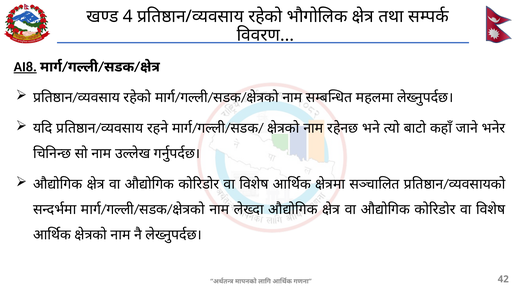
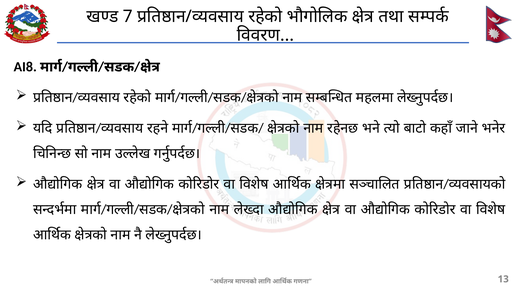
4: 4 -> 7 (128, 16)
AI8 underline: present -> none (25, 67)
42: 42 -> 13 (503, 279)
